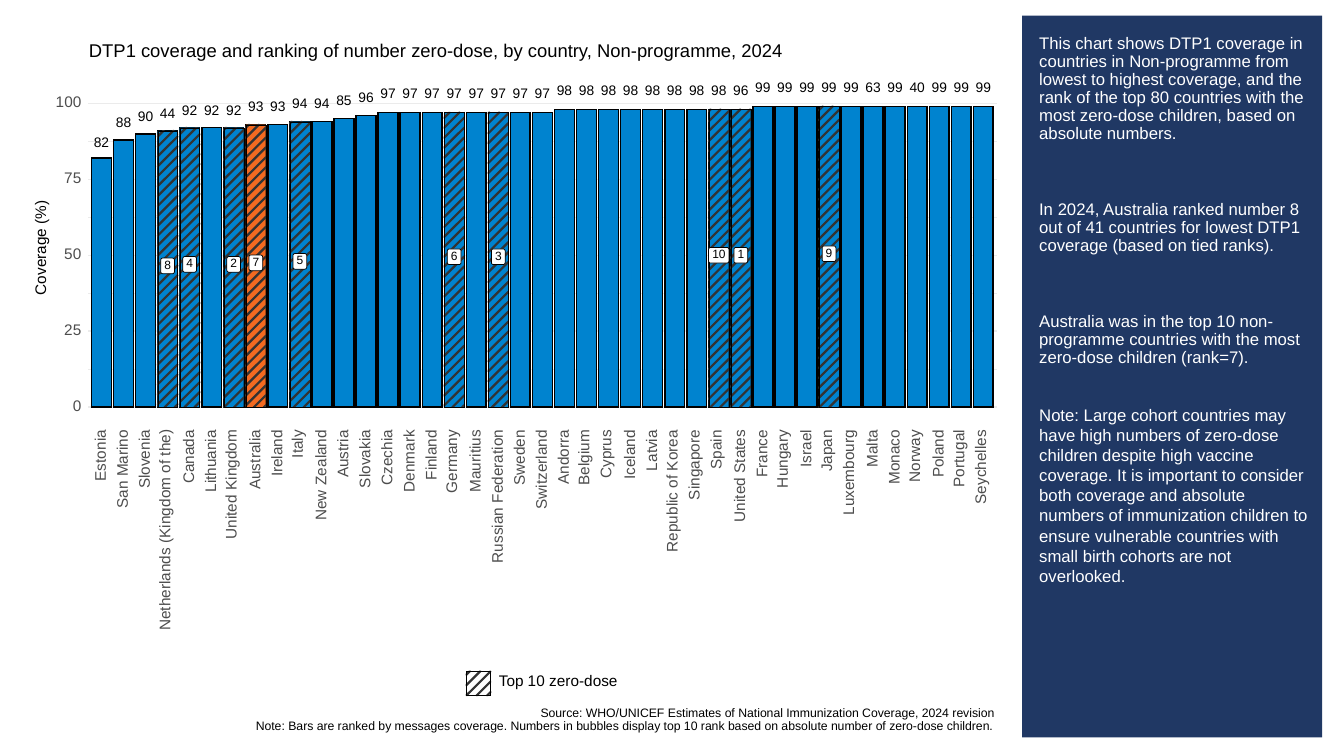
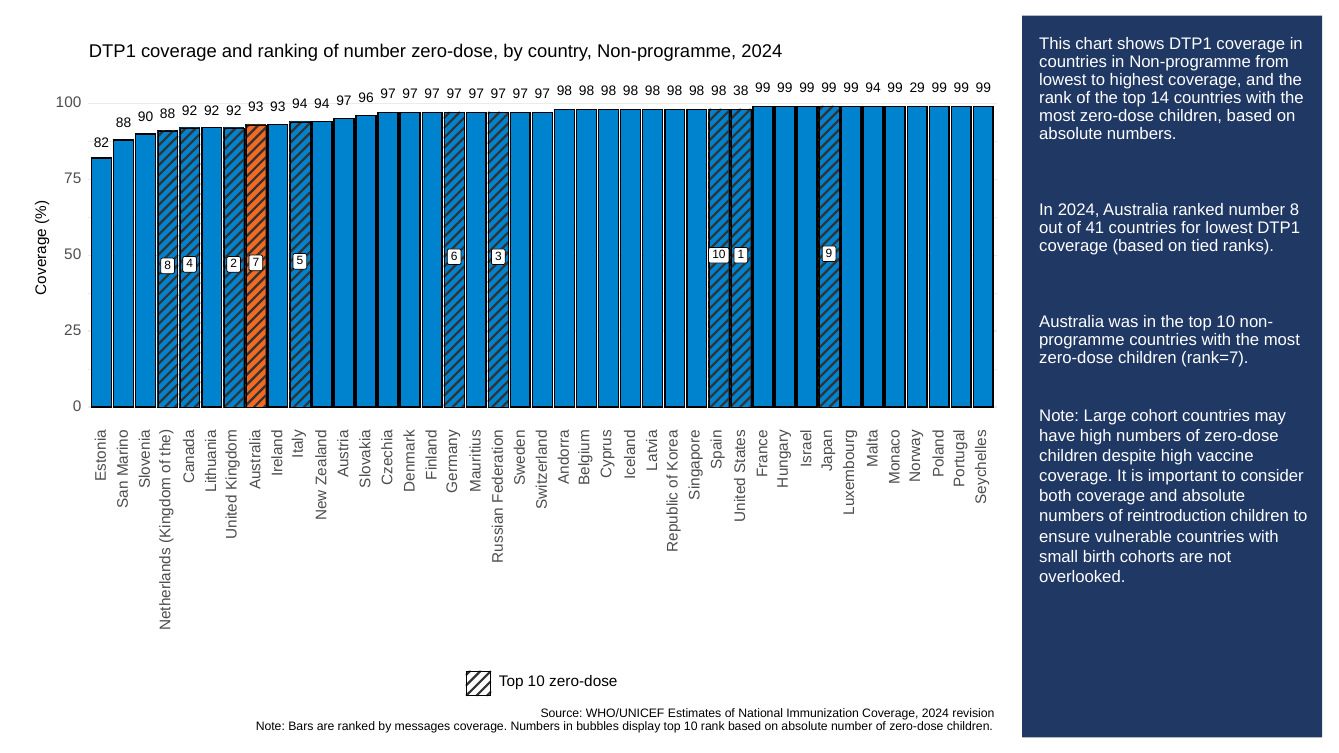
99 63: 63 -> 94 (873, 88)
40: 40 -> 29 (917, 88)
97 96: 96 -> 38 (741, 91)
80: 80 -> 14 (1160, 98)
94 85: 85 -> 97 (344, 101)
90 44: 44 -> 88 (168, 114)
of immunization: immunization -> reintroduction (1177, 517)
